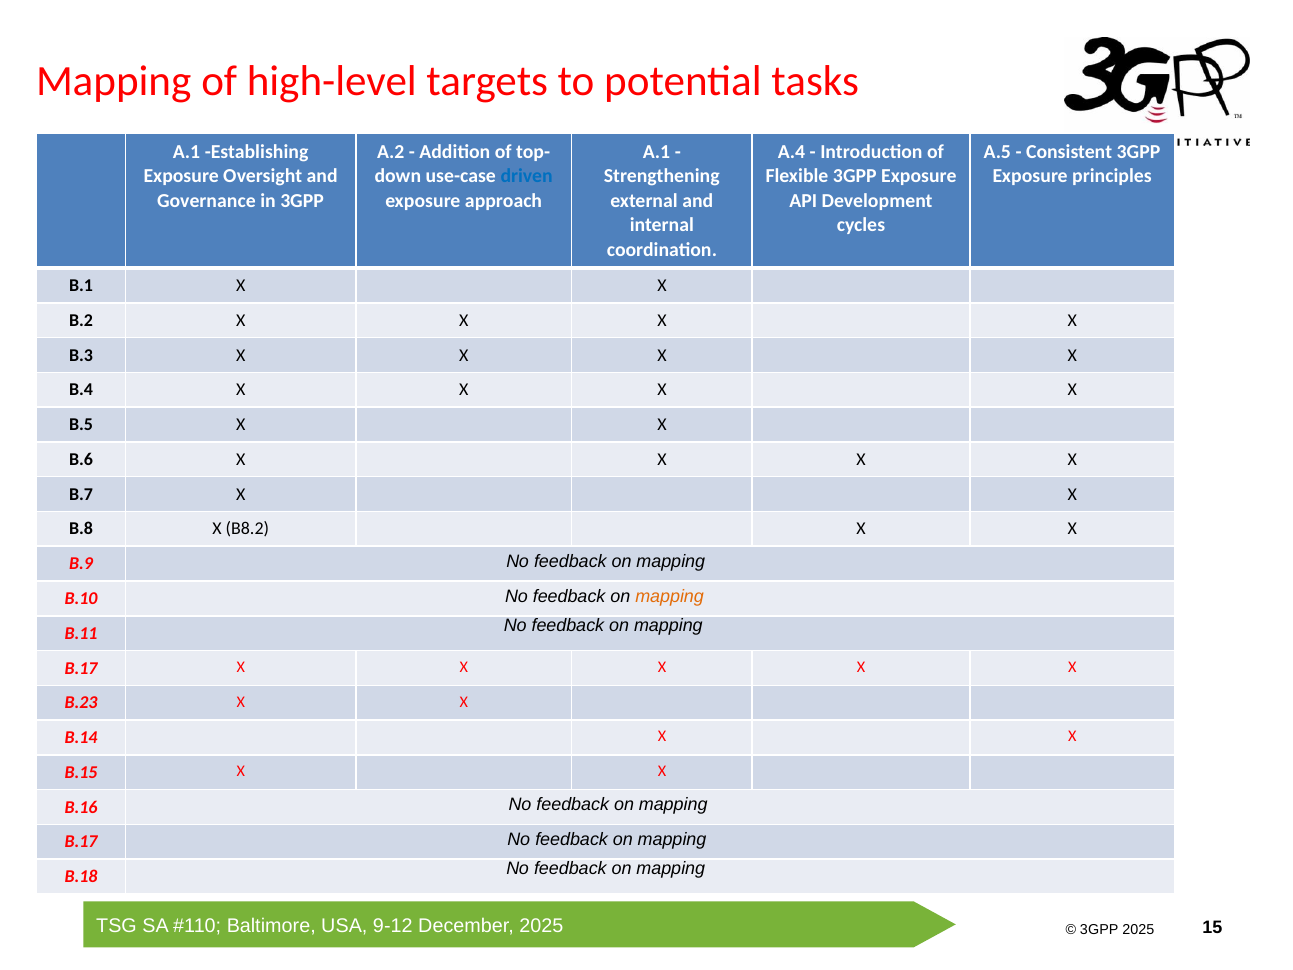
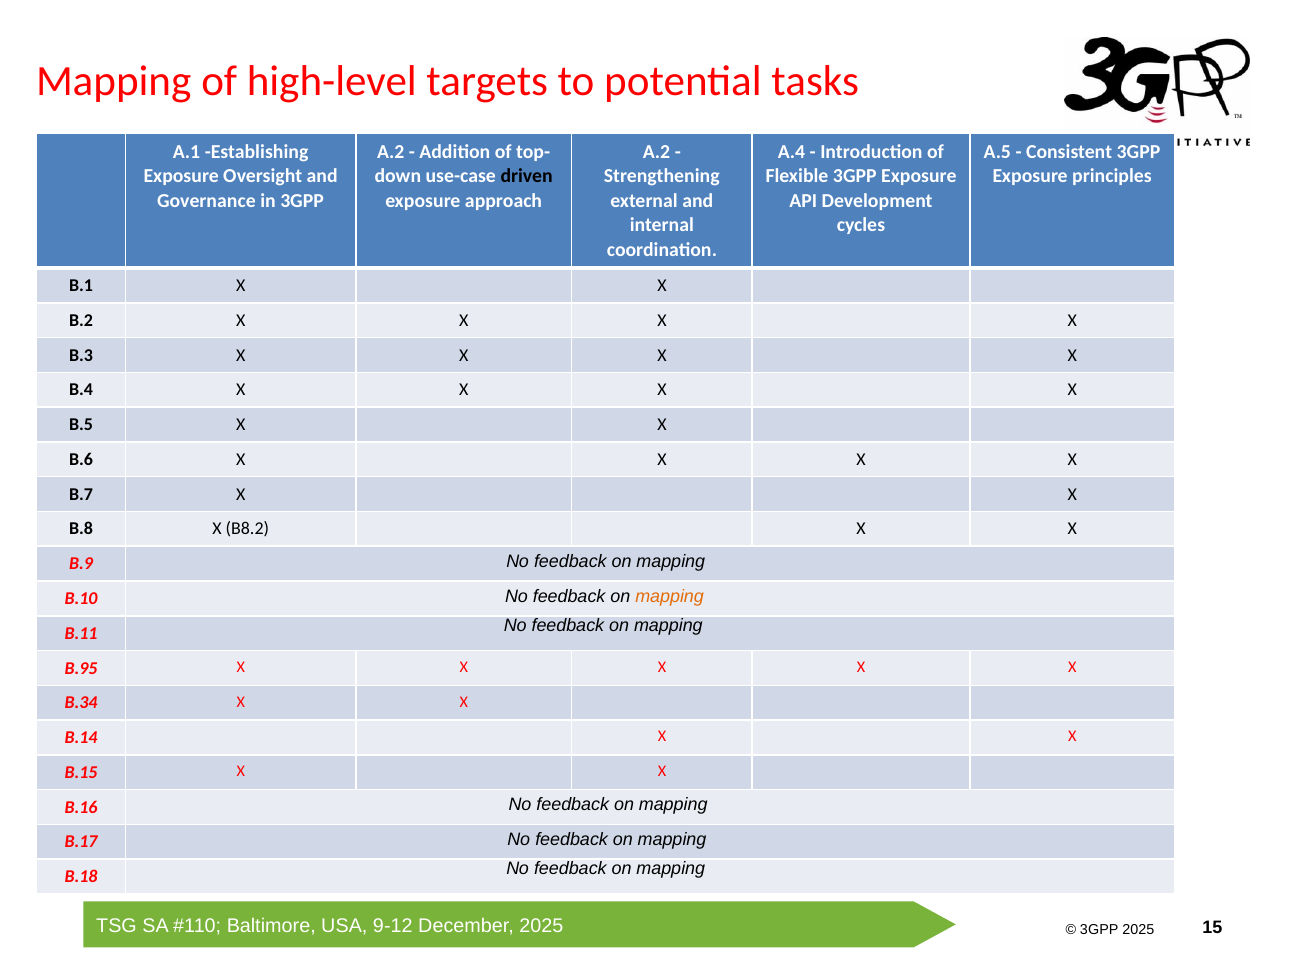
A.1: A.1 -> A.2 (657, 152)
driven colour: blue -> black (527, 176)
B.17: B.17 -> B.95 (81, 668)
B.23: B.23 -> B.34 (81, 703)
